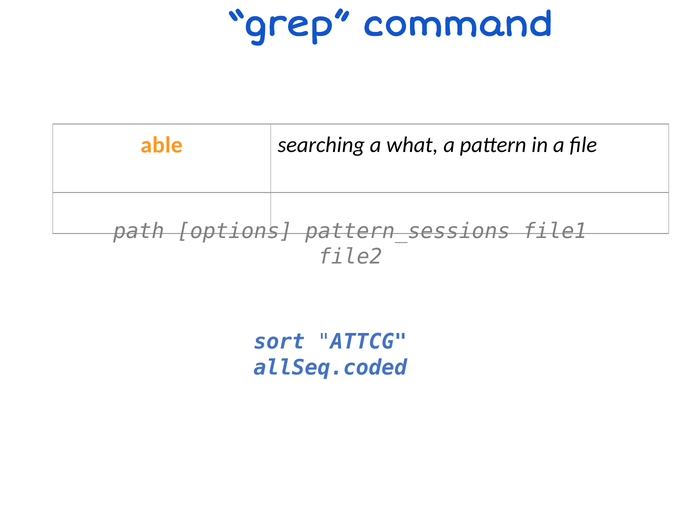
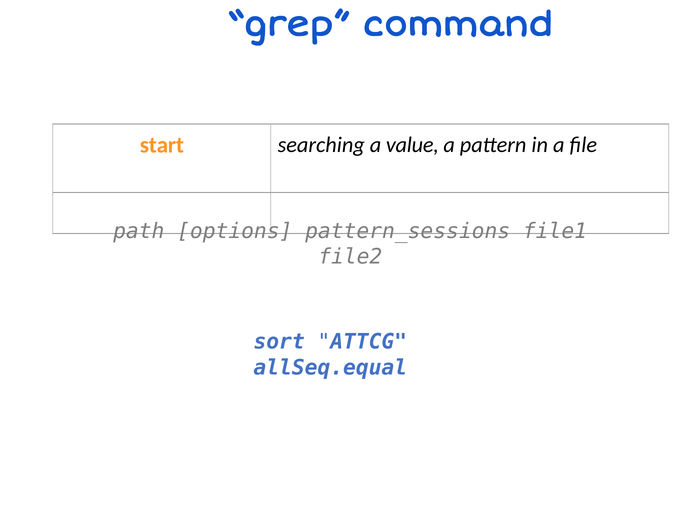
able: able -> start (162, 145)
what: what -> value (412, 145)
allSeq.coded: allSeq.coded -> allSeq.equal (330, 368)
